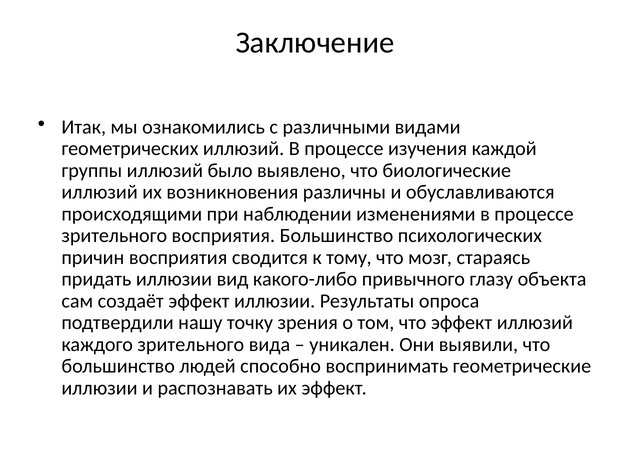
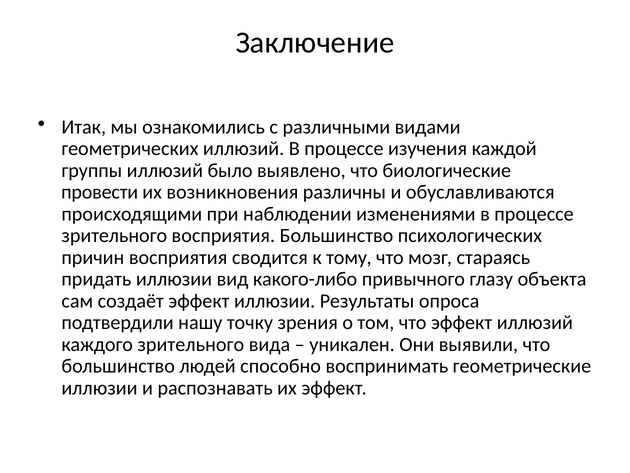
иллюзий: иллюзий -> провести (100, 192)
